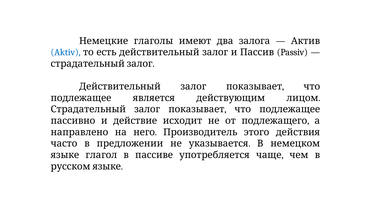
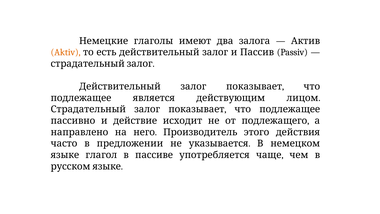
Aktiv colour: blue -> orange (66, 52)
